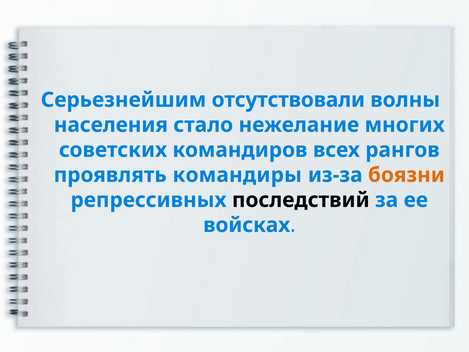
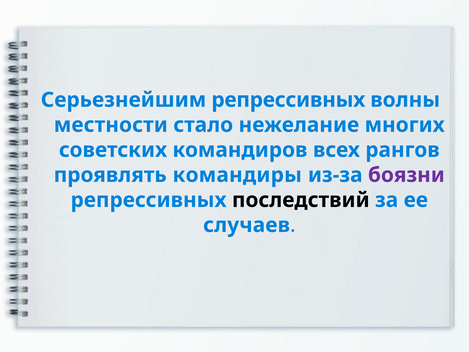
Серьезнейшим отсутствовали: отсутствовали -> репрессивных (288, 100)
населения: населения -> местности (111, 125)
боязни colour: orange -> purple (406, 175)
войсках: войсках -> случаев (247, 225)
